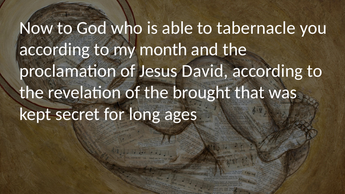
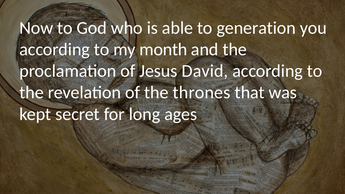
tabernacle: tabernacle -> generation (256, 28)
brought: brought -> thrones (202, 93)
